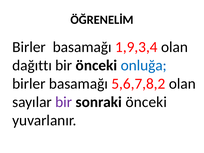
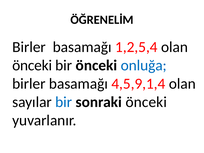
1,9,3,4: 1,9,3,4 -> 1,2,5,4 (136, 47)
dağıttı: dağıttı -> önceki (32, 65)
5,6,7,8,2: 5,6,7,8,2 -> 4,5,9,1,4 (138, 84)
bir colour: purple -> blue (64, 102)
